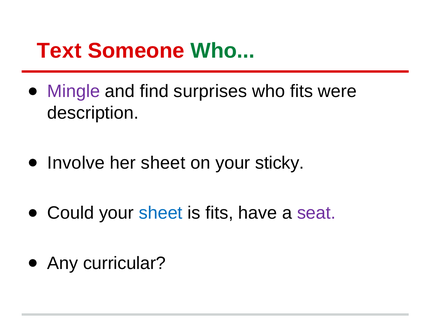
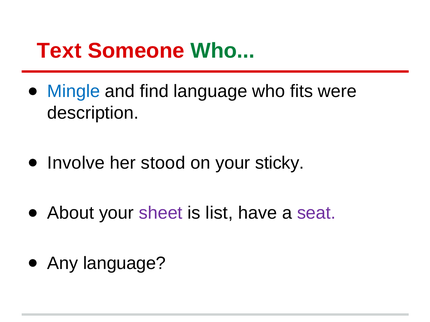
Mingle colour: purple -> blue (74, 92)
find surprises: surprises -> language (210, 92)
her sheet: sheet -> stood (163, 163)
Could: Could -> About (71, 213)
sheet colour: blue -> purple (161, 213)
is fits: fits -> list (219, 213)
Any curricular: curricular -> language (124, 264)
